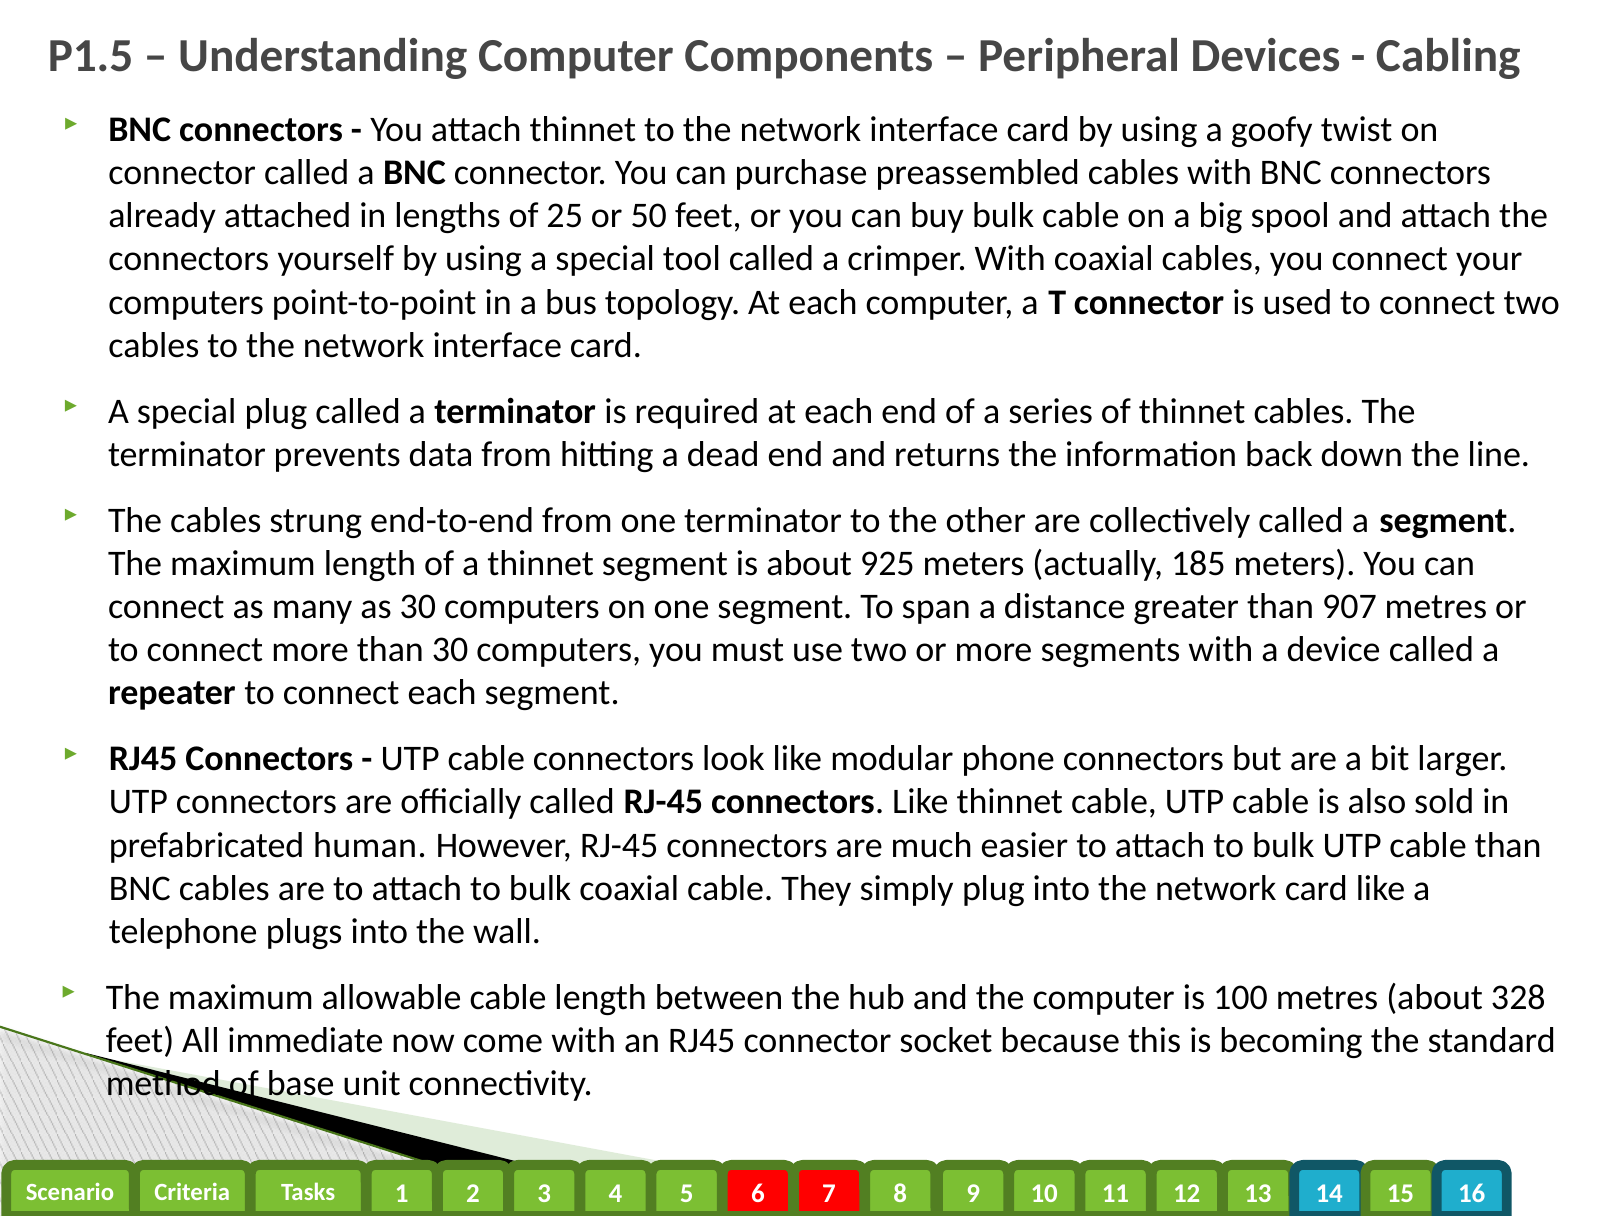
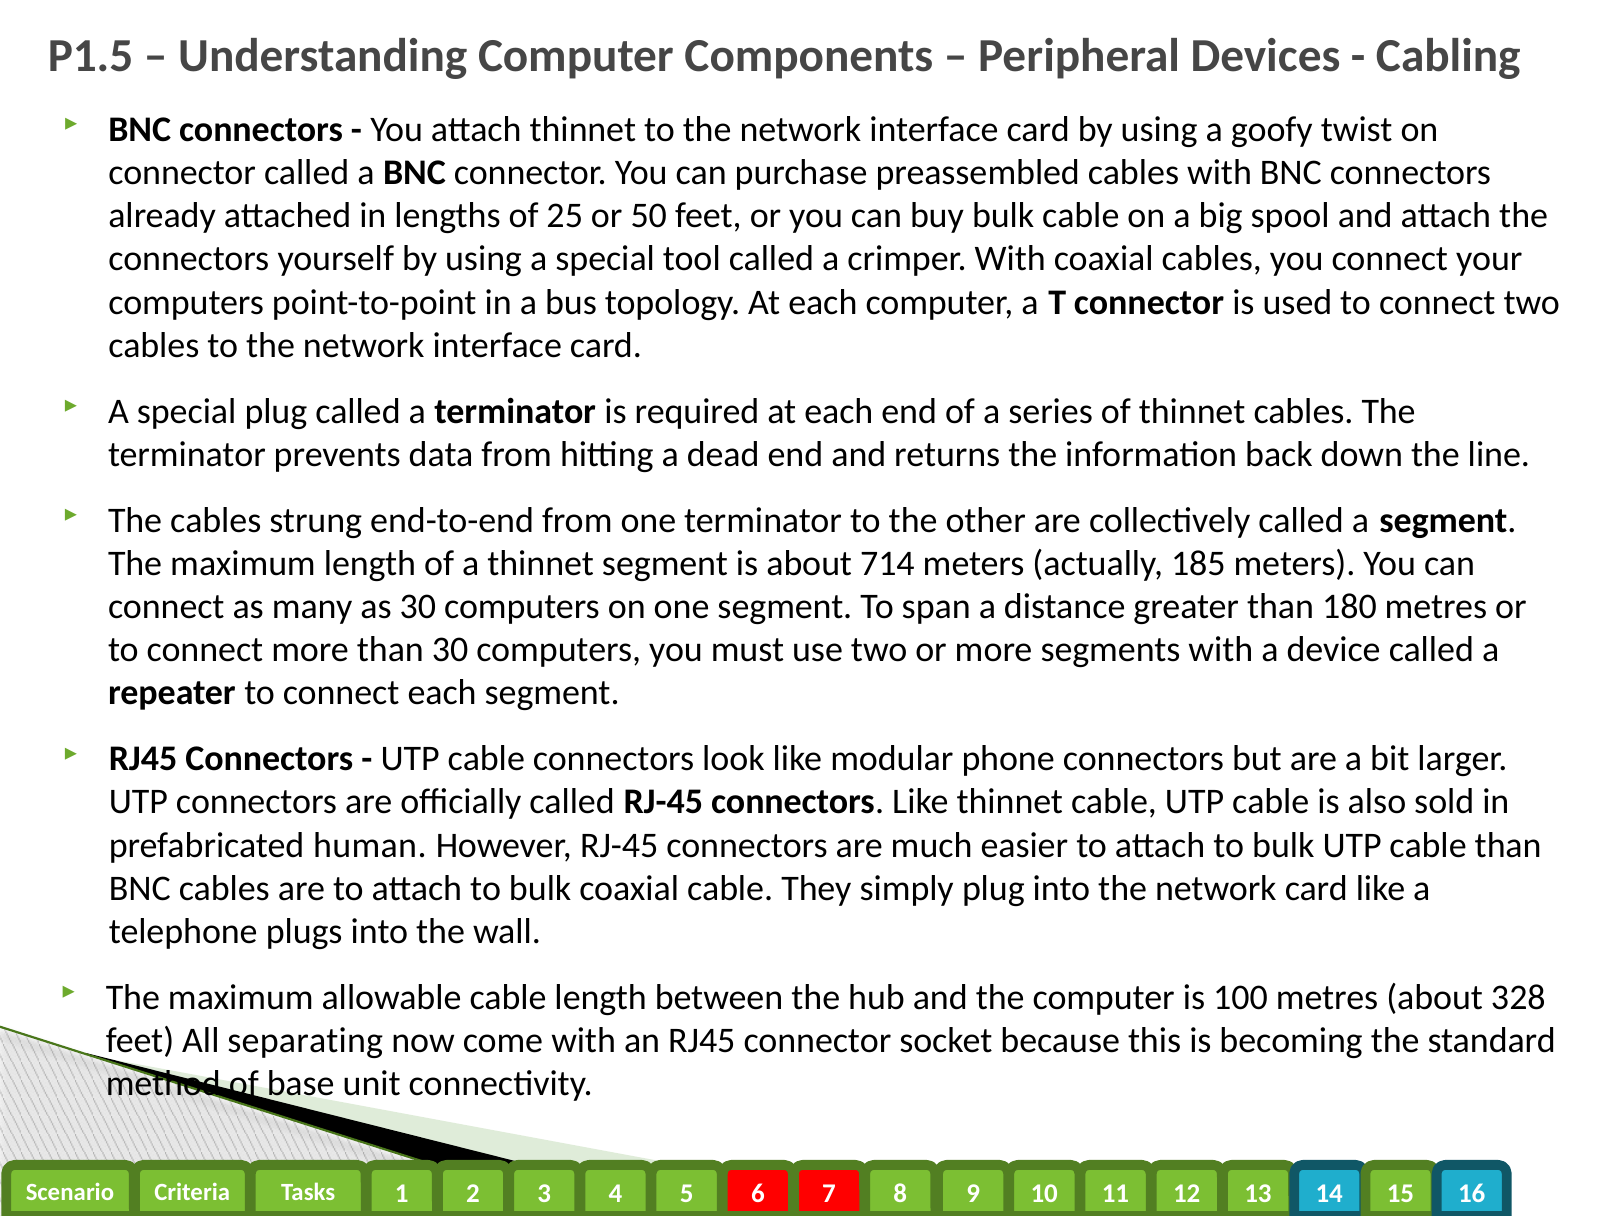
925: 925 -> 714 (887, 563)
907: 907 -> 180 (1349, 606)
immediate: immediate -> separating (305, 1040)
